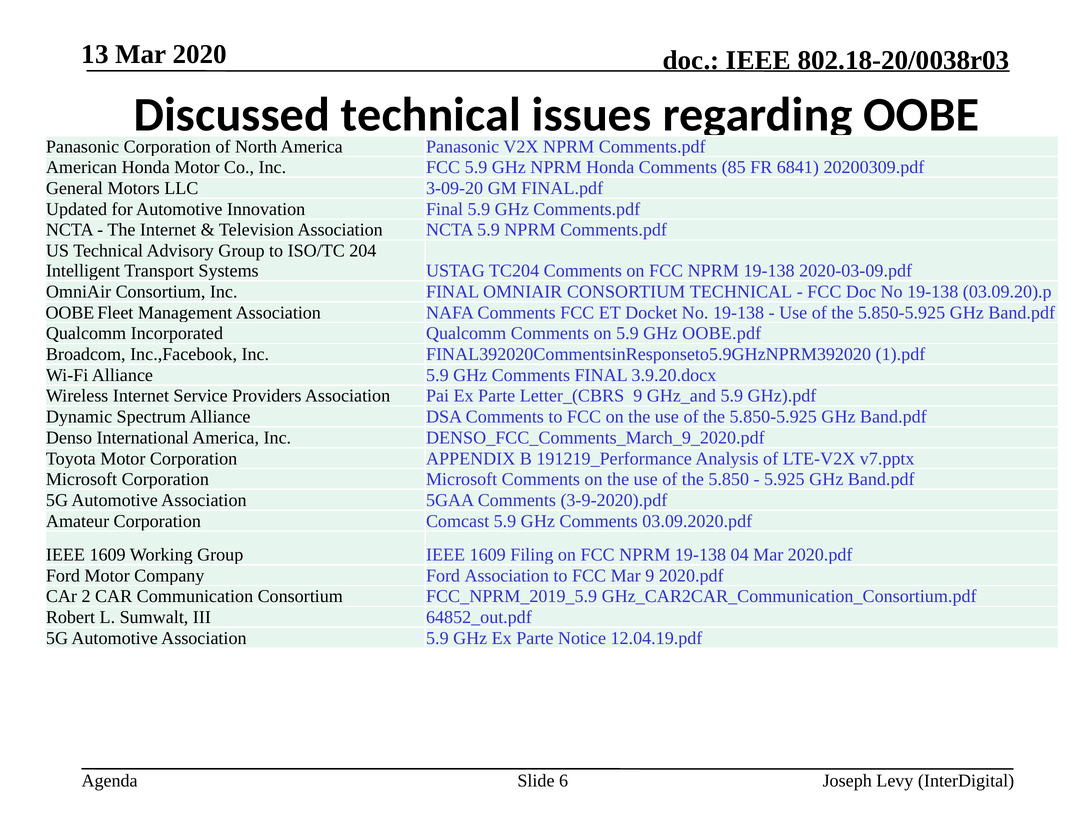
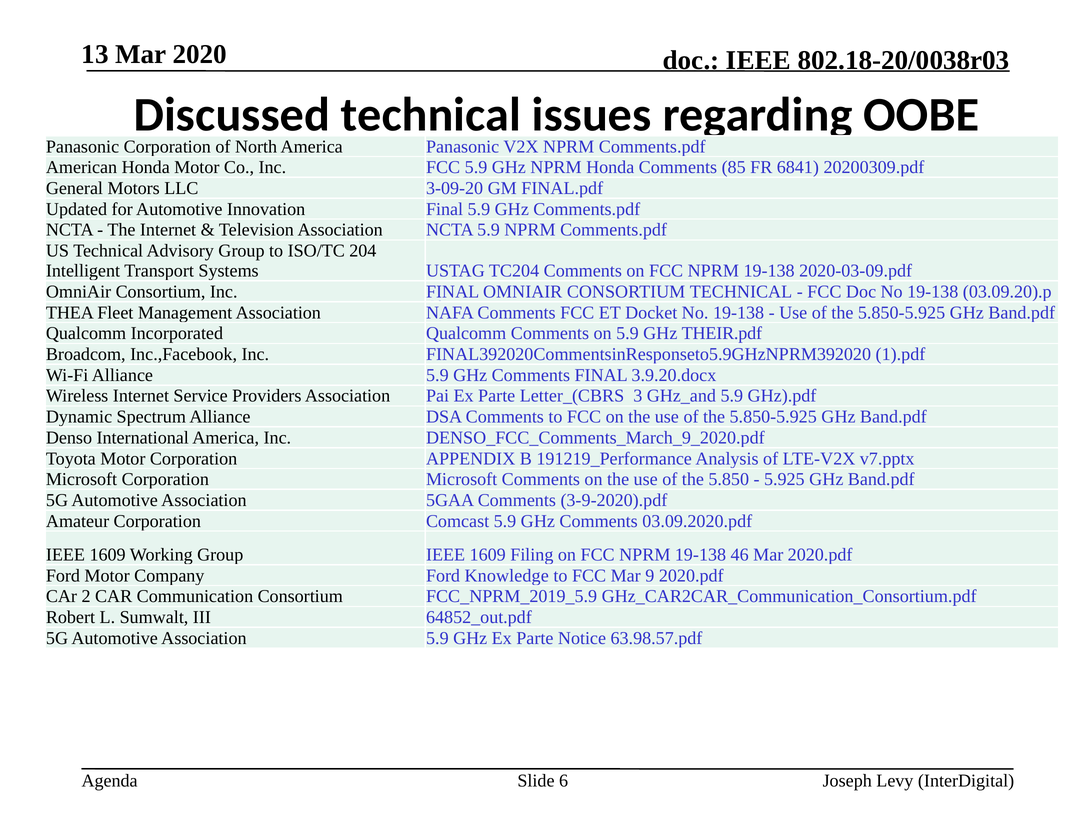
OOBE: OOBE -> THEA (70, 313)
OOBE.pdf: OOBE.pdf -> THEIR.pdf (722, 334)
9: 9 -> 3 (638, 396)
04: 04 -> 46 (740, 555)
Ford Association: Association -> Knowledge (507, 576)
12.04.19.pdf: 12.04.19.pdf -> 63.98.57.pdf (656, 639)
